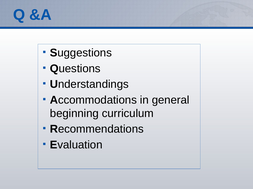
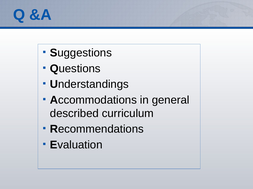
beginning: beginning -> described (74, 114)
